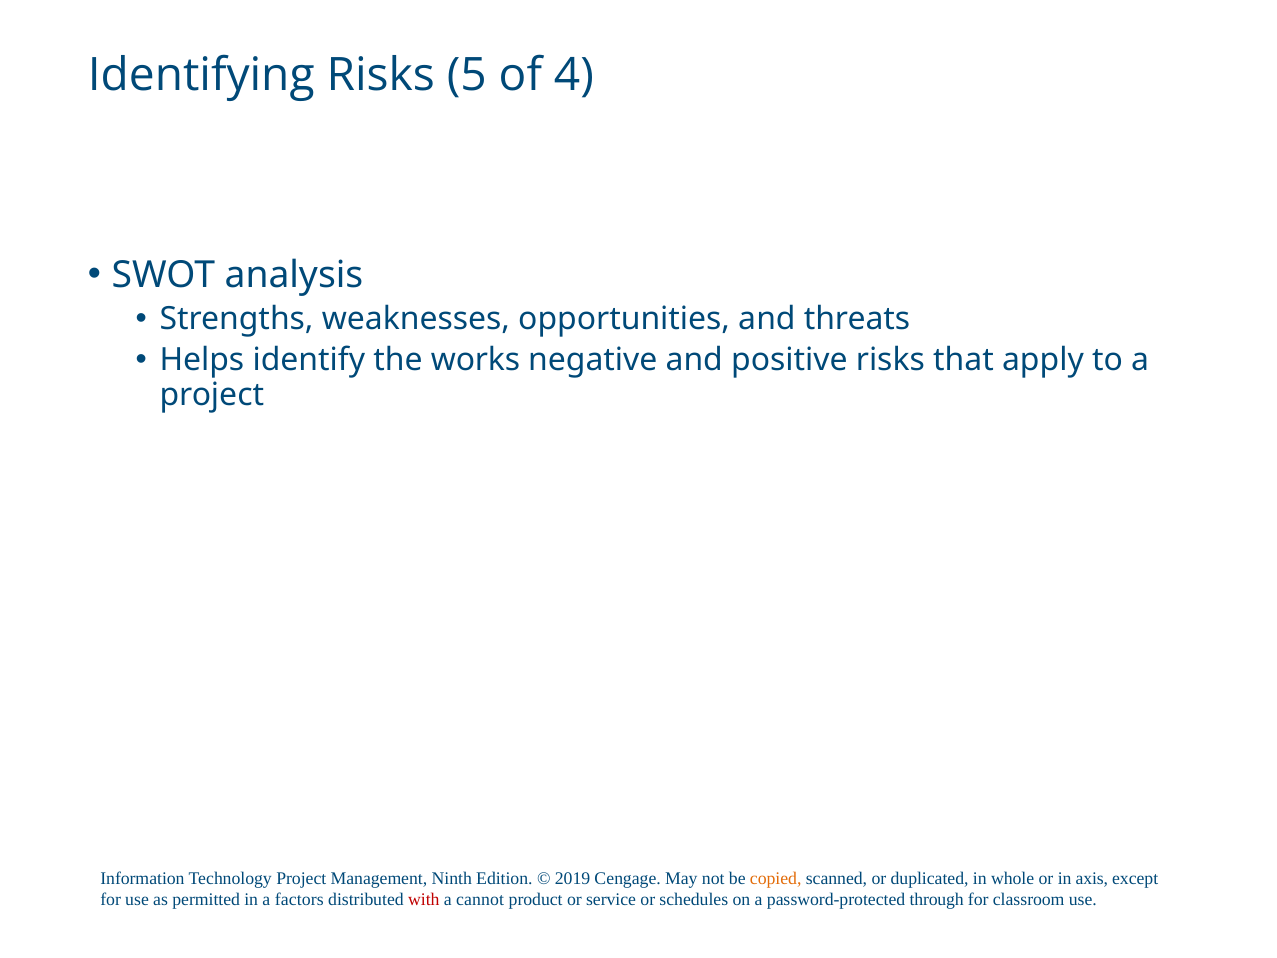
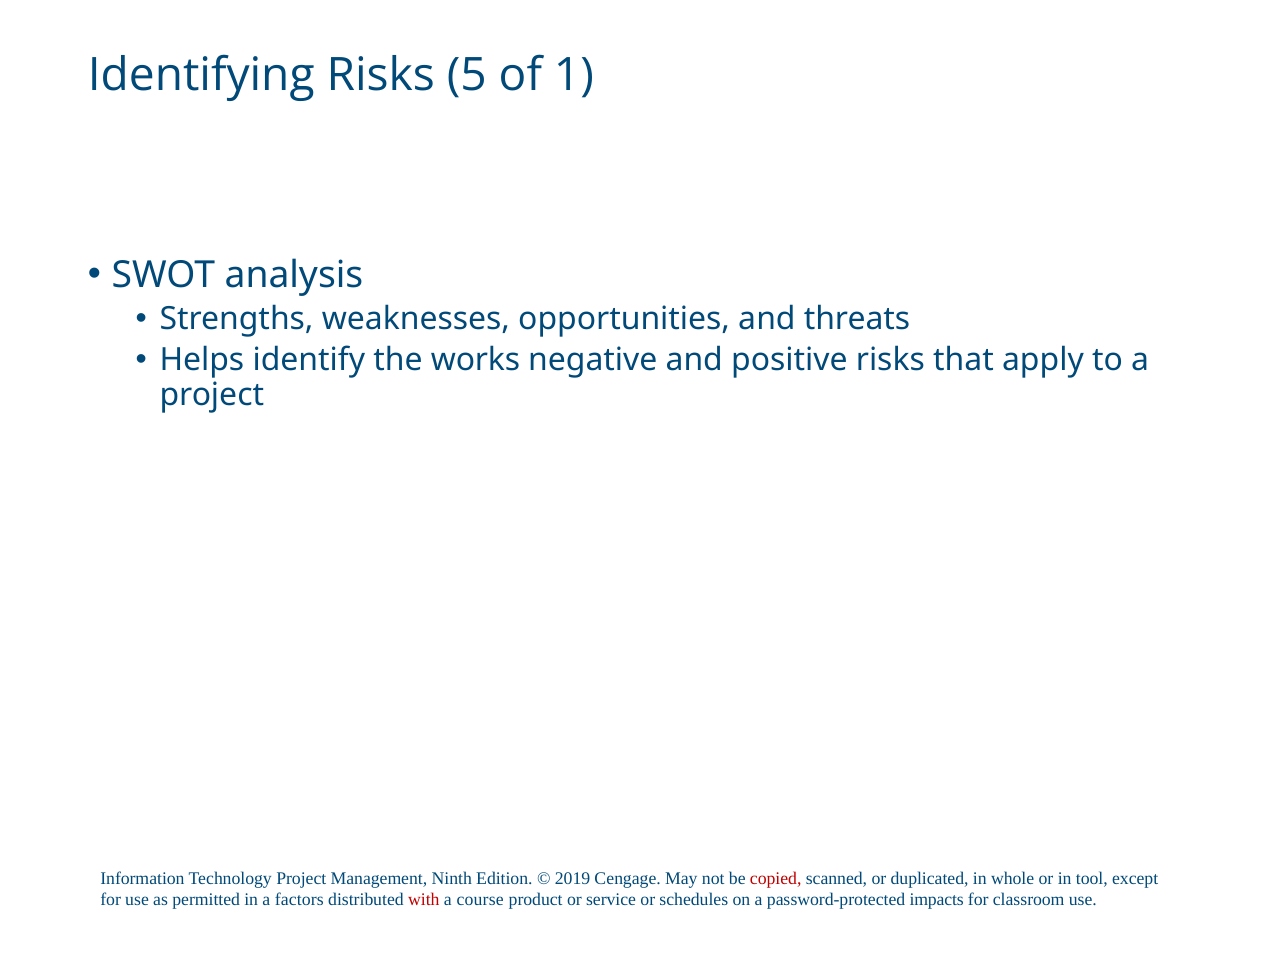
4: 4 -> 1 (574, 76)
copied colour: orange -> red (776, 878)
axis: axis -> tool (1092, 878)
cannot: cannot -> course (480, 899)
through: through -> impacts (937, 899)
